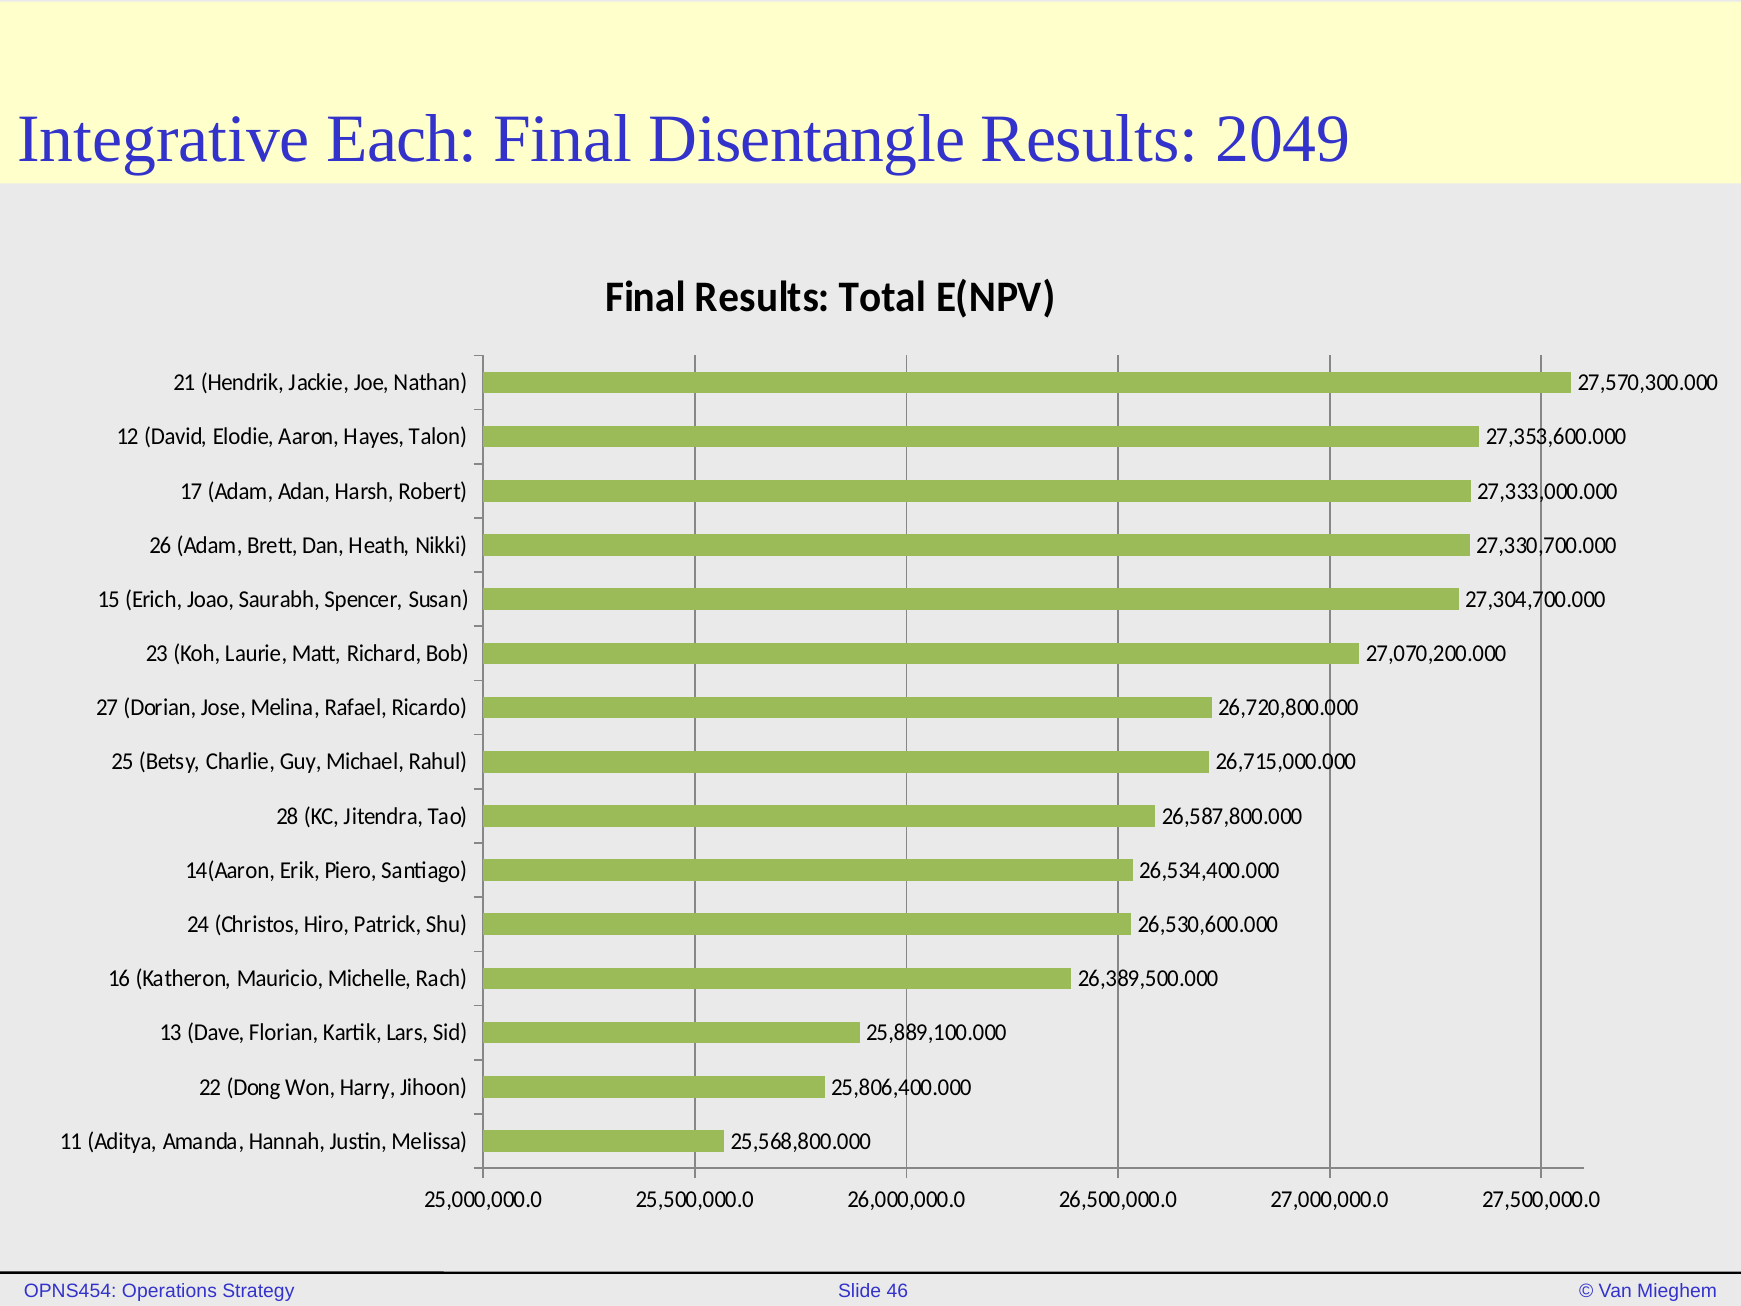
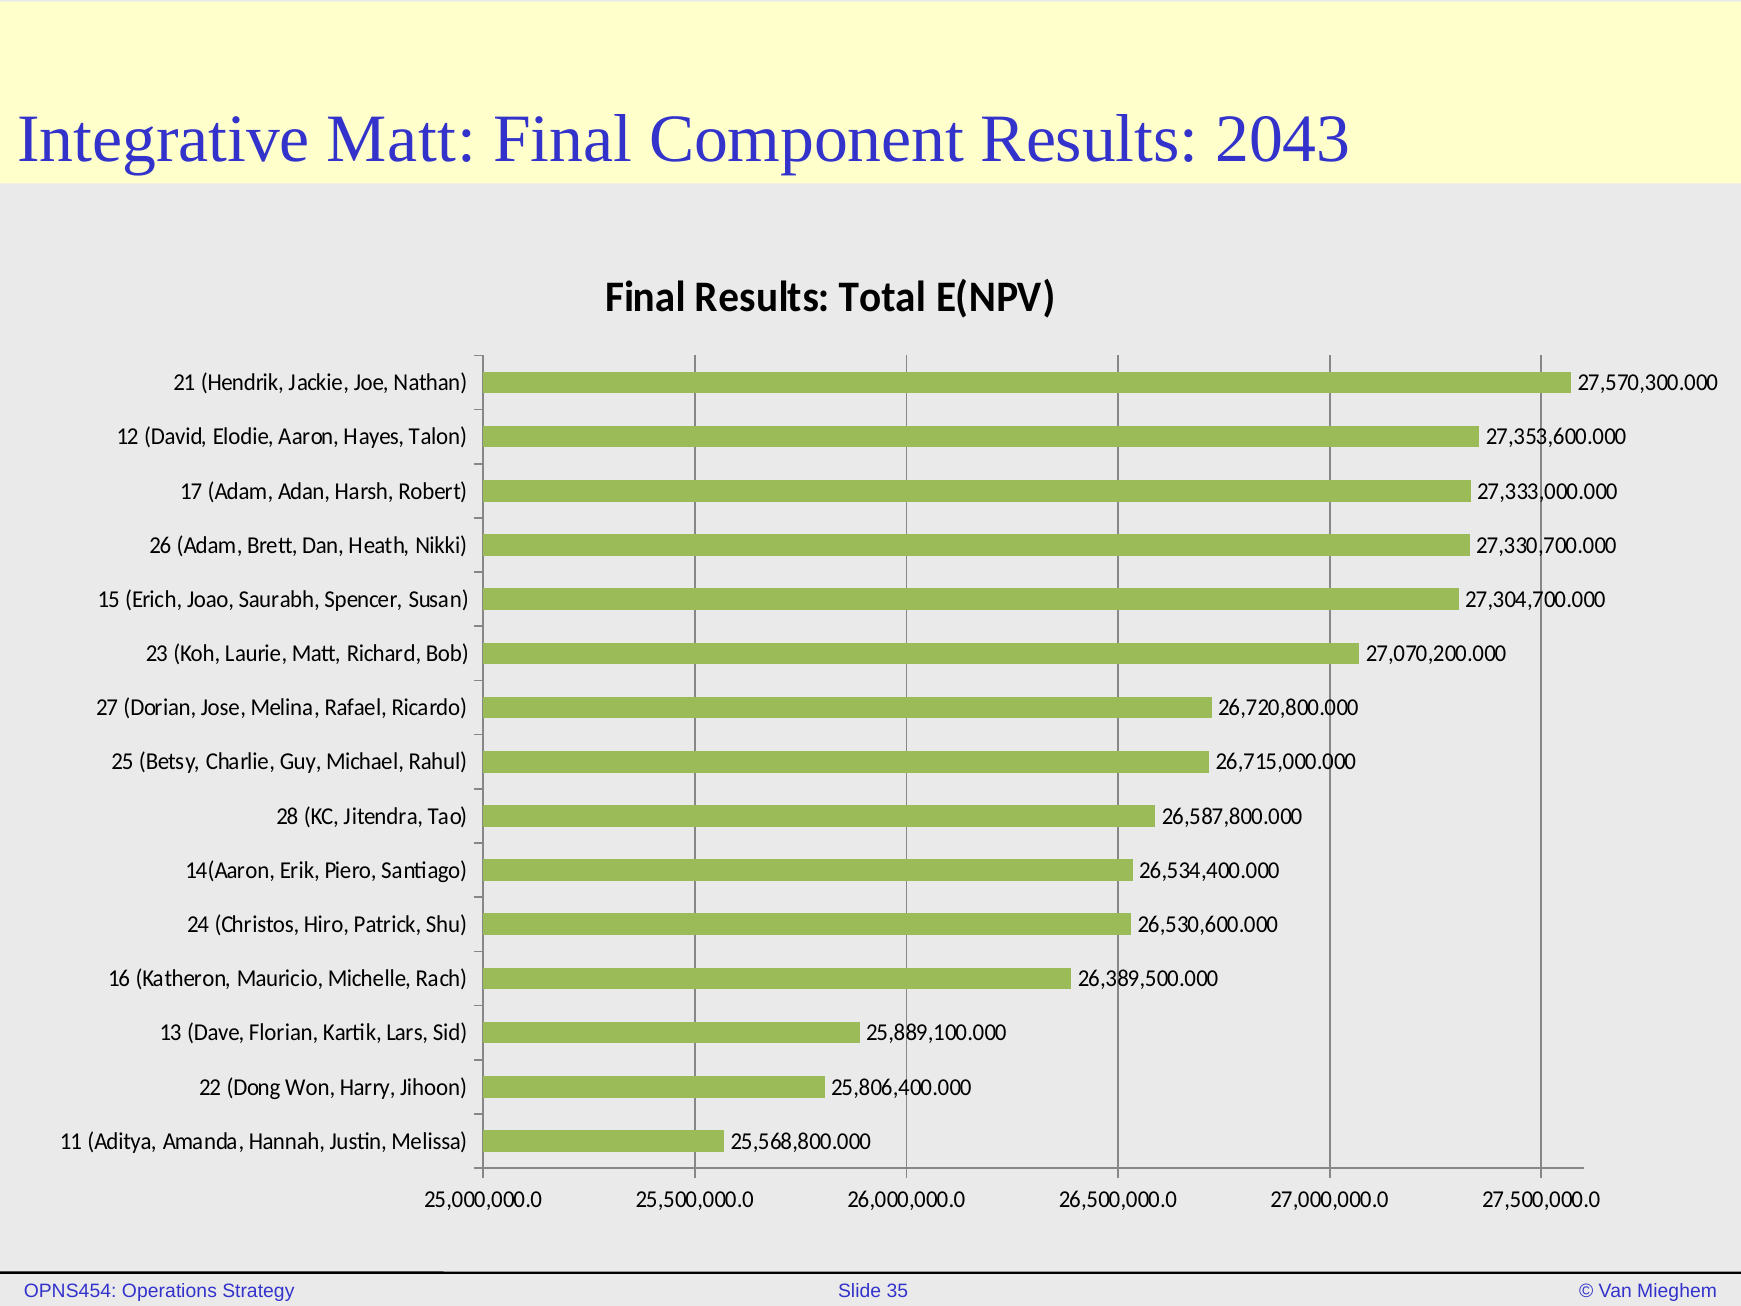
Integrative Each: Each -> Matt (401, 139)
Disentangle: Disentangle -> Component (807, 139)
2049: 2049 -> 2043 (1283, 139)
46: 46 -> 35 (897, 1291)
